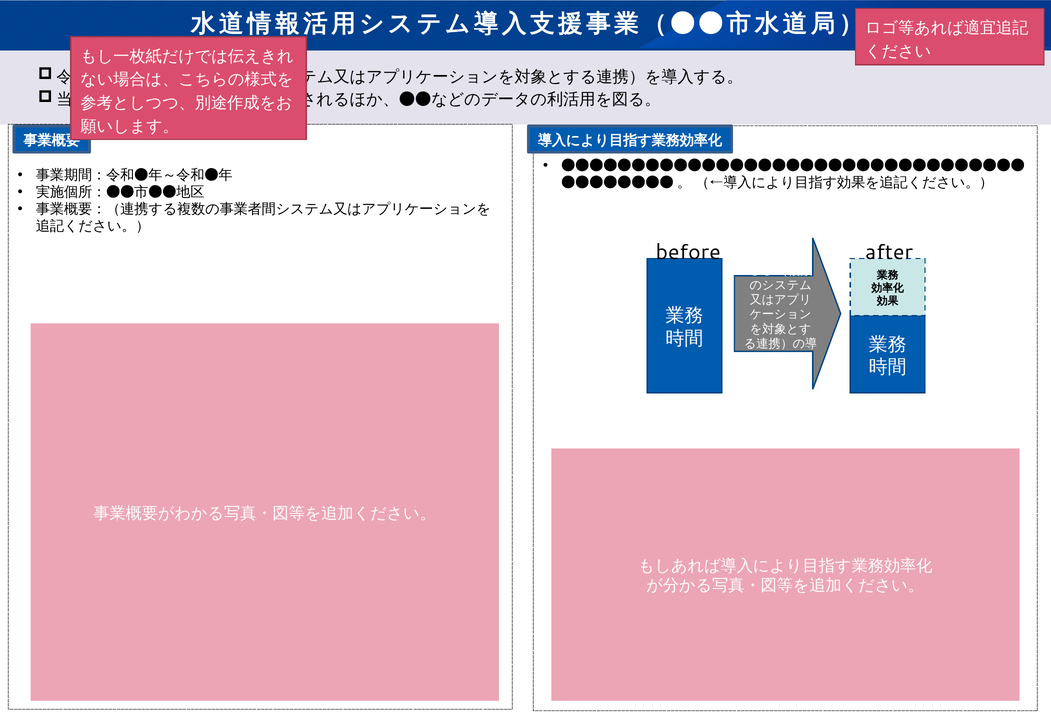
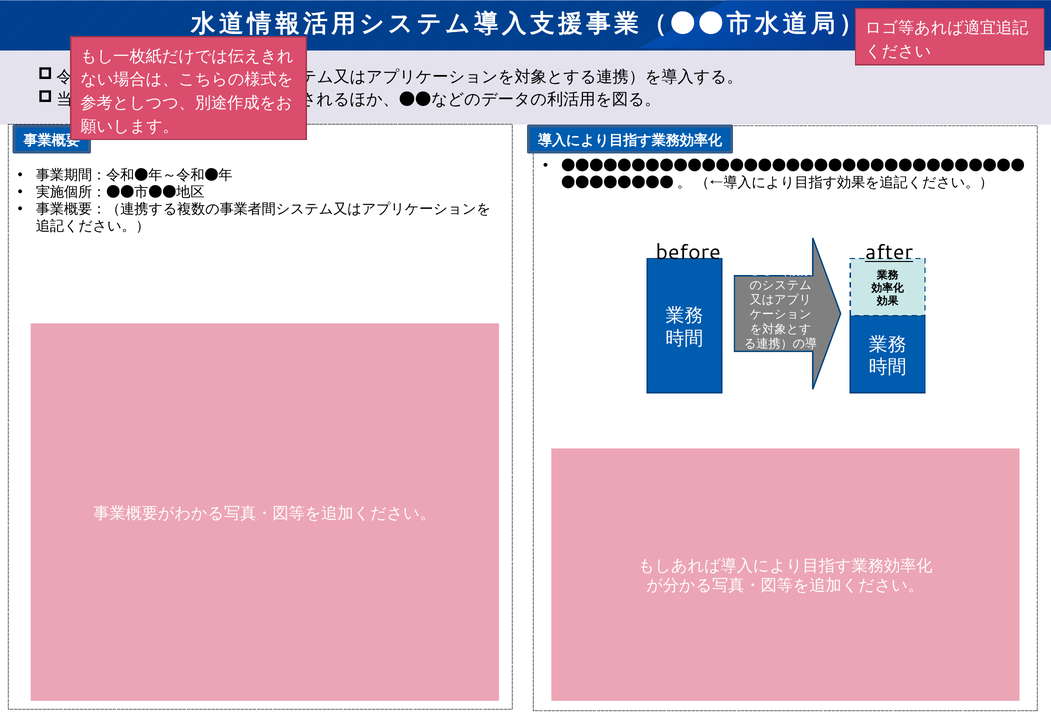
after underline: none -> present (889, 252)
